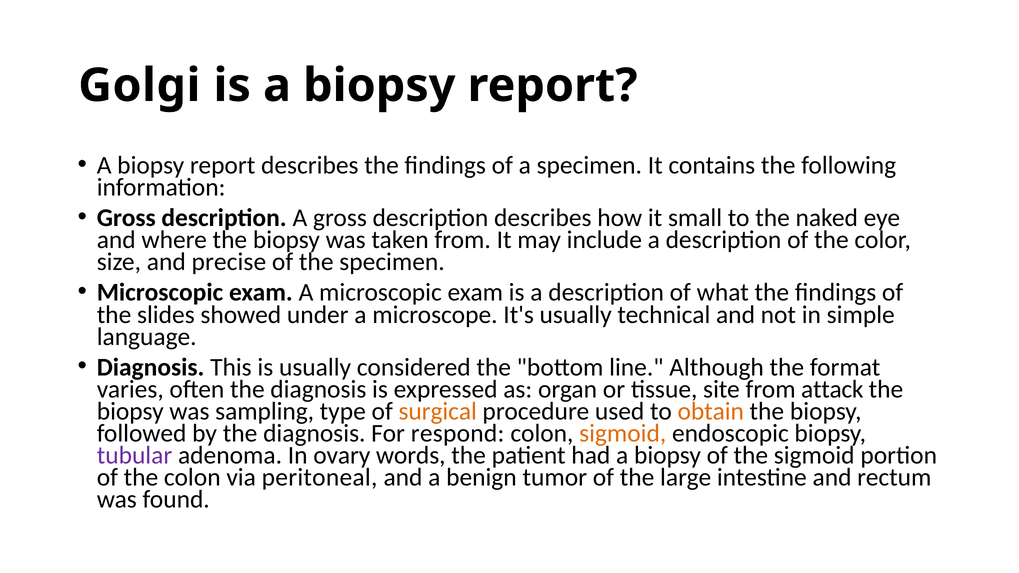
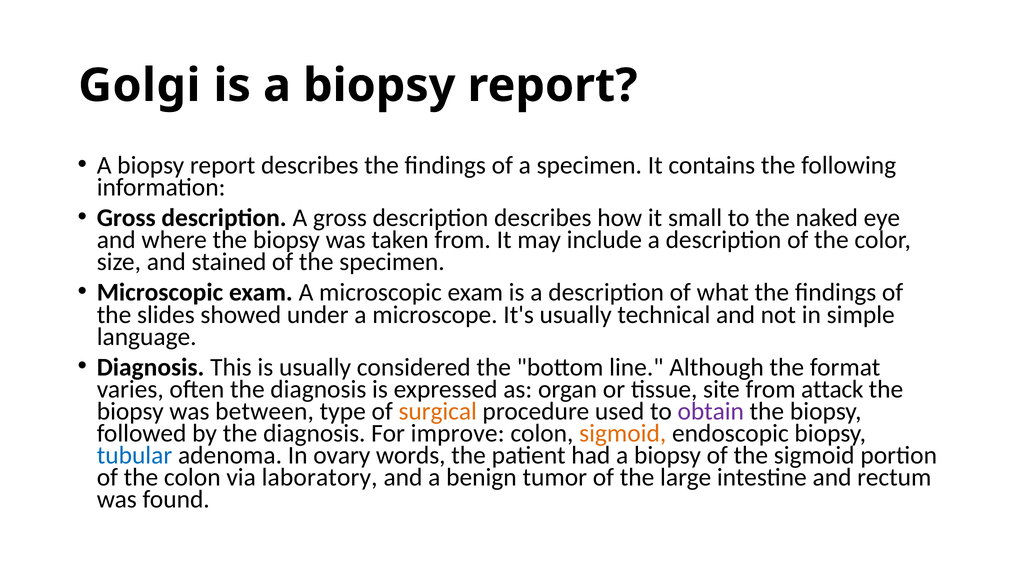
precise: precise -> stained (229, 262)
sampling: sampling -> between (265, 411)
obtain colour: orange -> purple (711, 411)
respond: respond -> improve (458, 433)
tubular colour: purple -> blue (135, 455)
peritoneal: peritoneal -> laboratory (320, 477)
